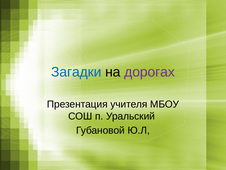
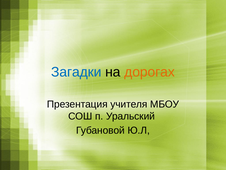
дорогах colour: purple -> orange (150, 72)
